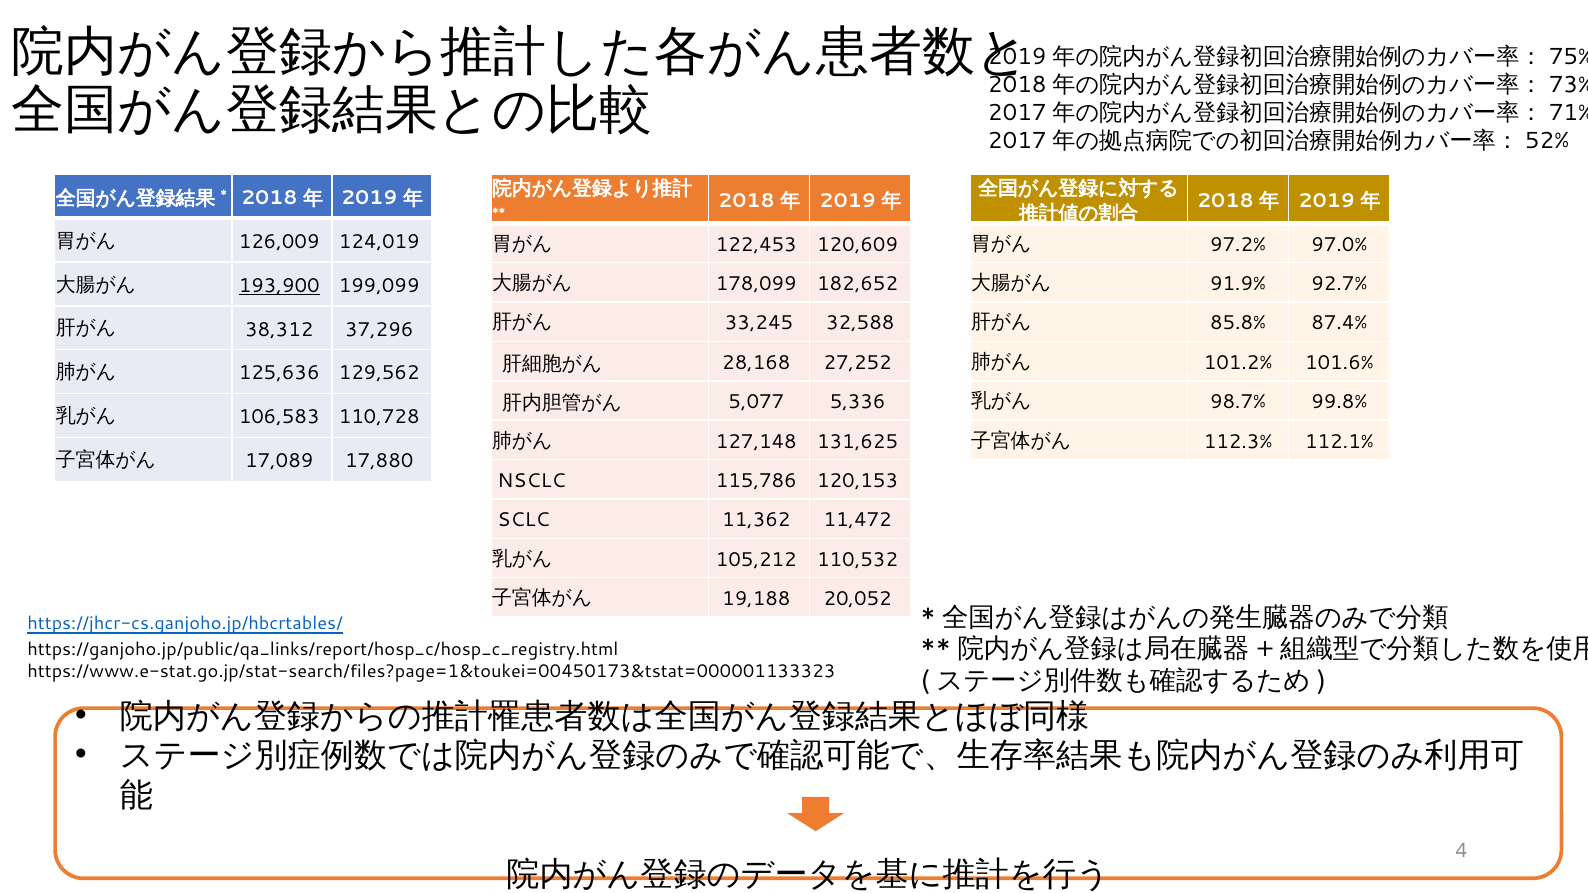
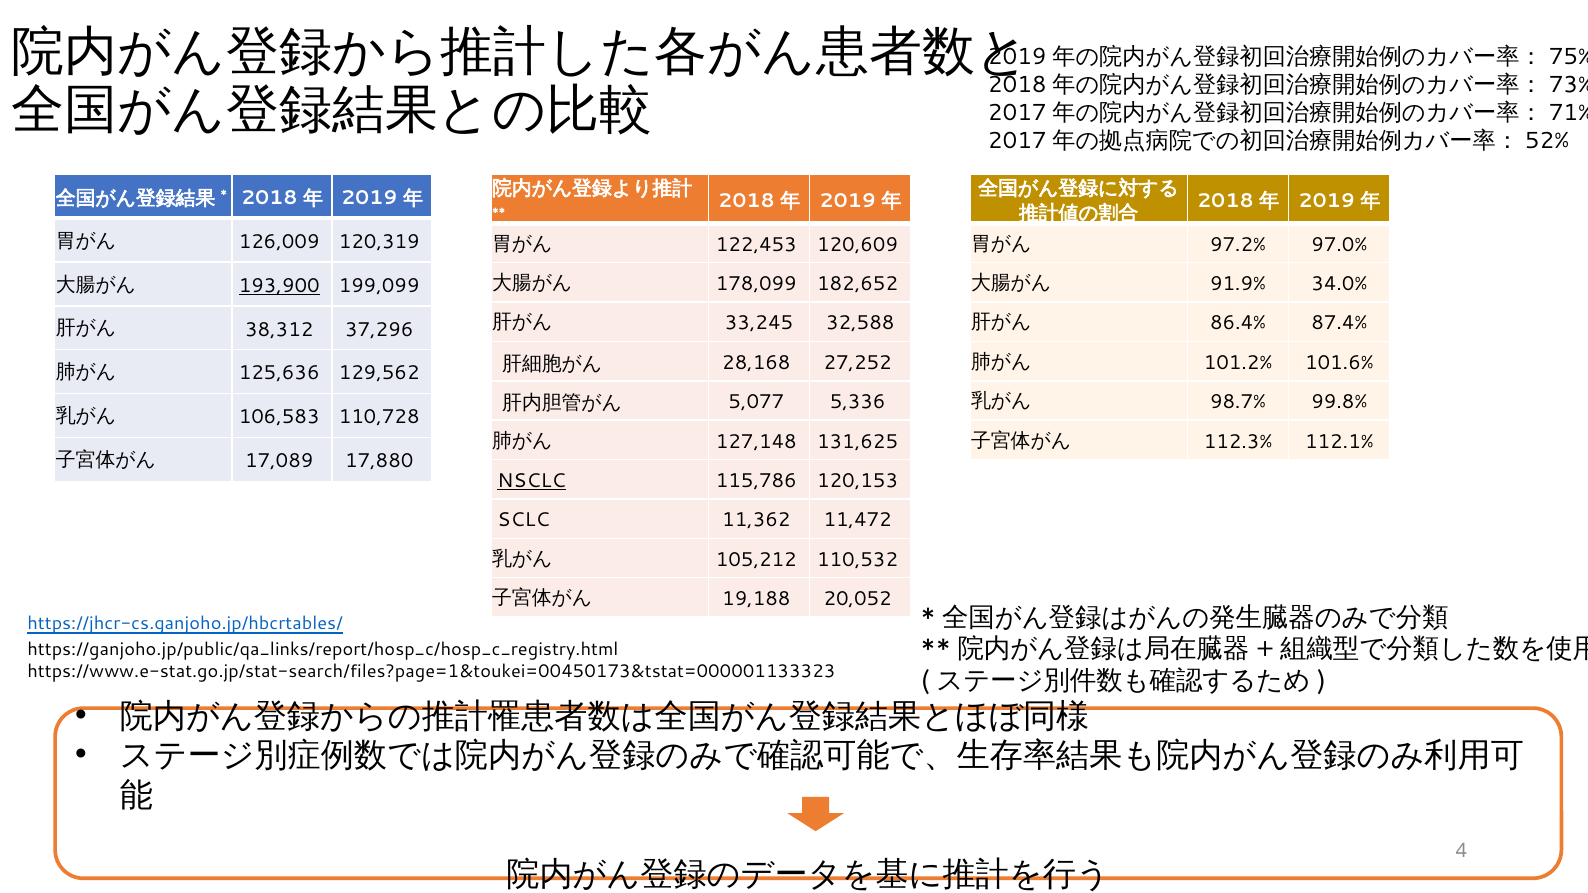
124,019: 124,019 -> 120,319 (379, 242)
92.7%: 92.7% -> 34.0% (1339, 284)
85.8%: 85.8% -> 86.4% (1238, 324)
NSCLC underline: none -> present (532, 481)
